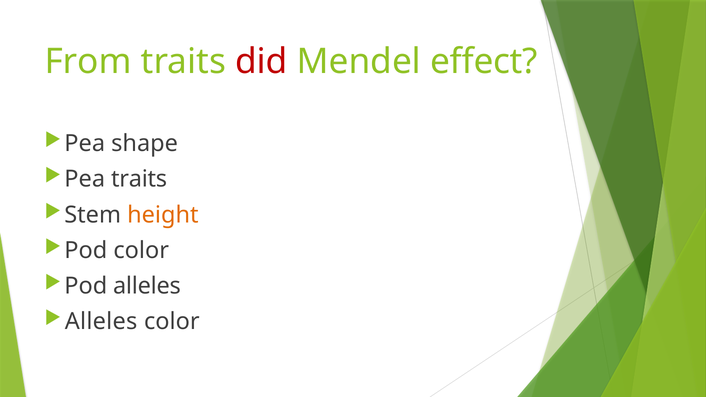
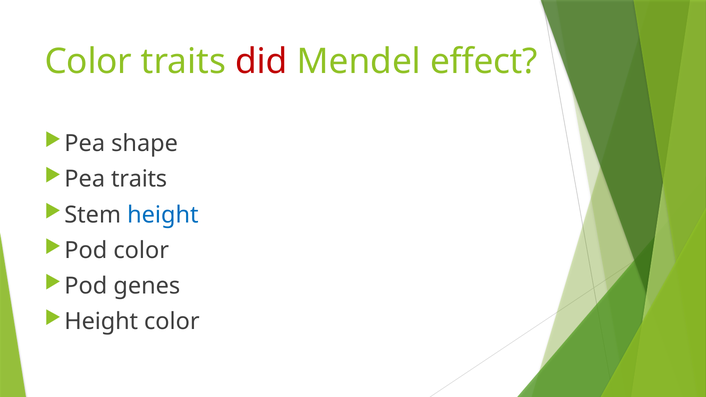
From: From -> Color (88, 62)
height colour: orange -> blue (163, 215)
Pod alleles: alleles -> genes (147, 286)
Alleles: Alleles -> Height (101, 322)
